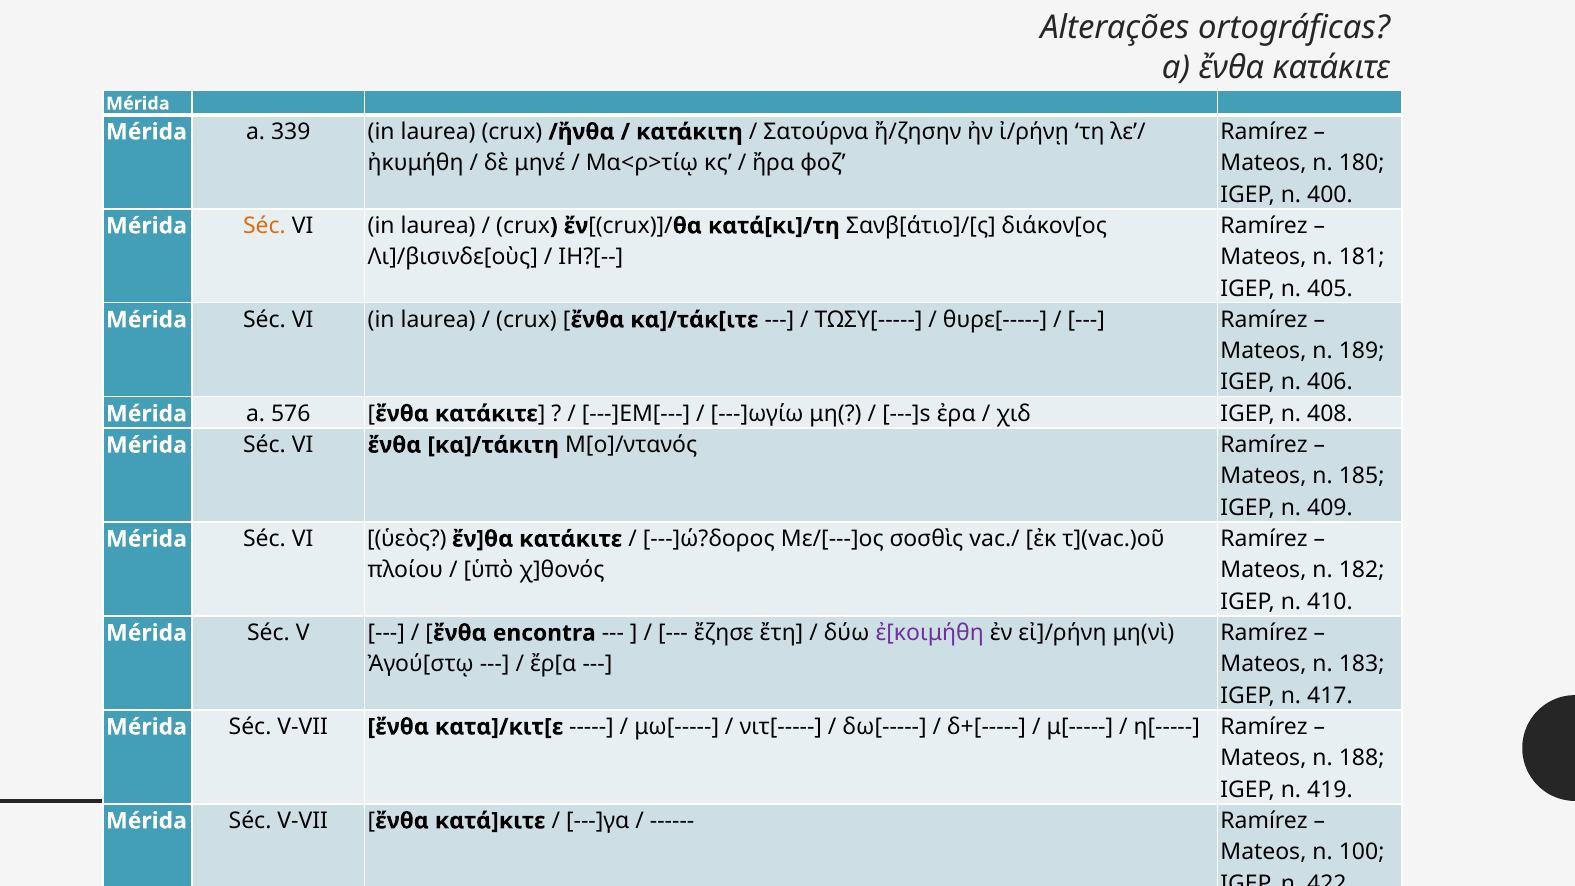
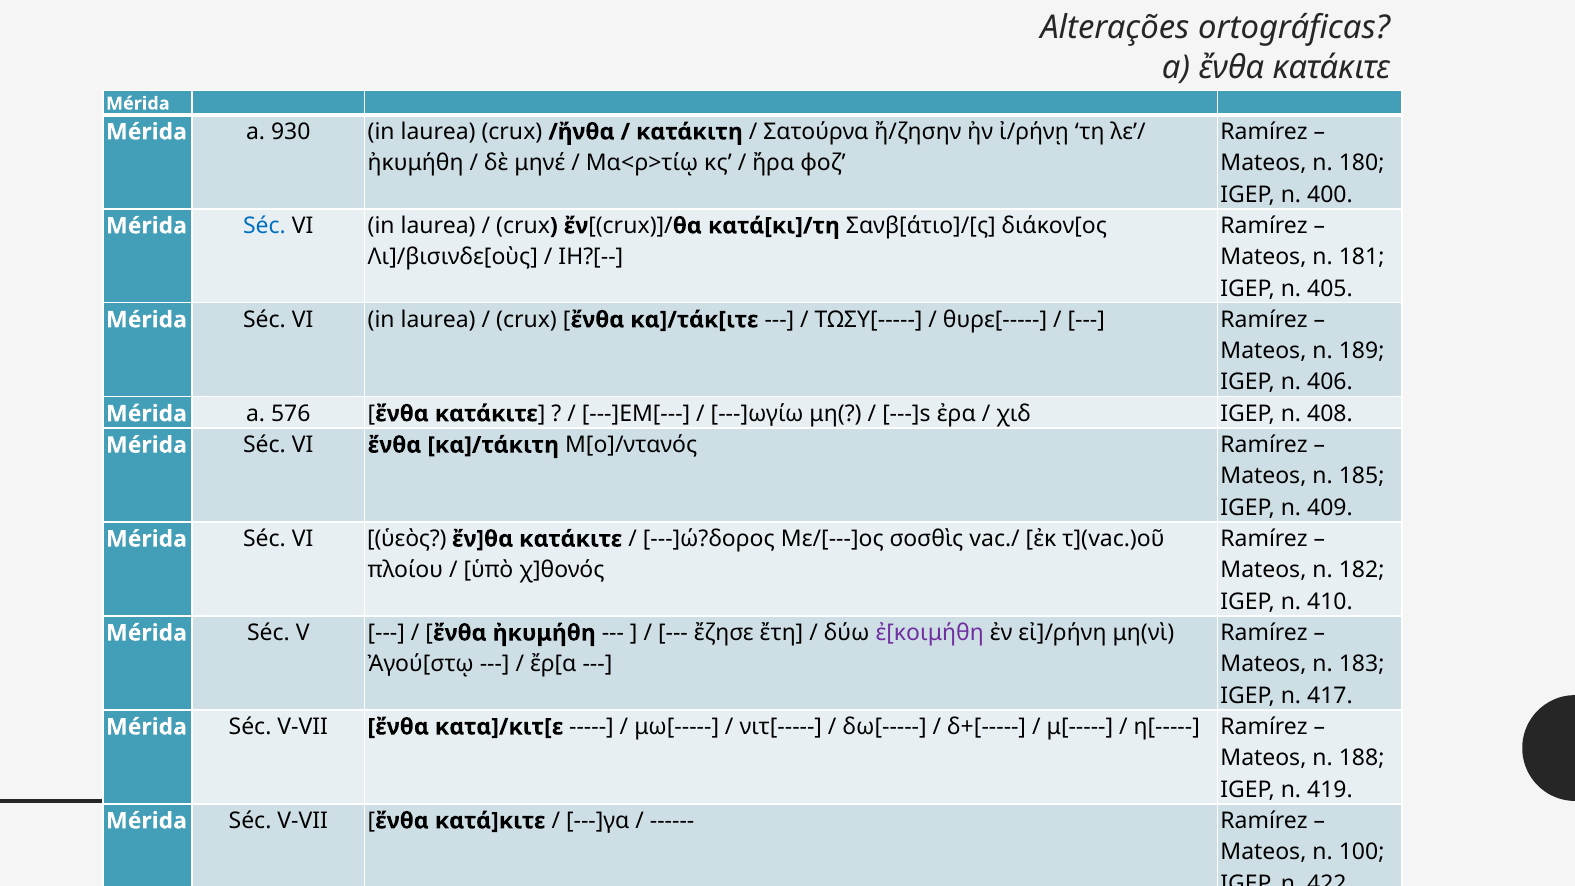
339: 339 -> 930 (291, 132)
Séc colour: orange -> blue (265, 226)
ἔνθα encontra: encontra -> ἠκυμήθη (544, 633)
